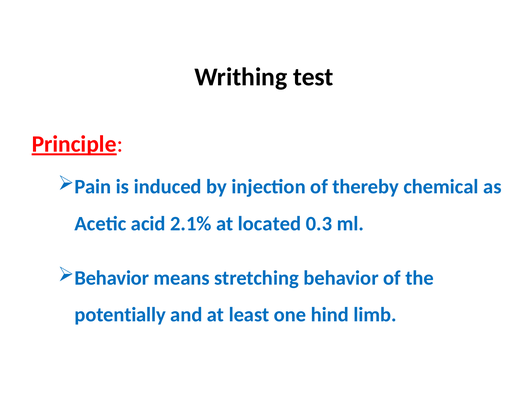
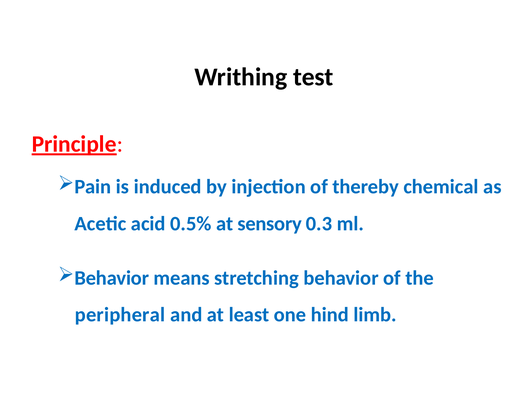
2.1%: 2.1% -> 0.5% (191, 224)
located: located -> sensory (270, 224)
potentially: potentially -> peripheral (120, 315)
